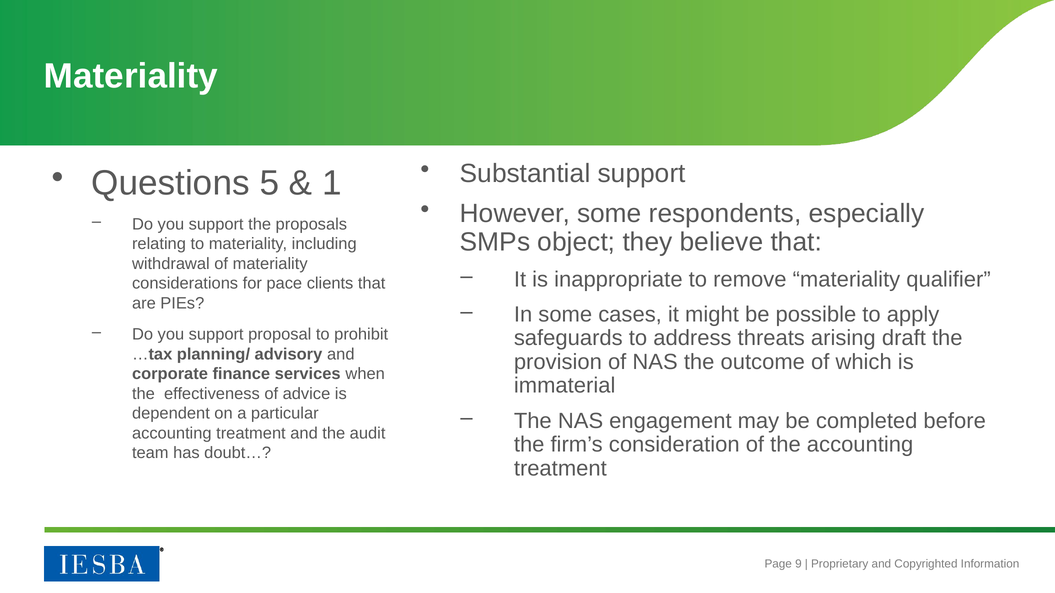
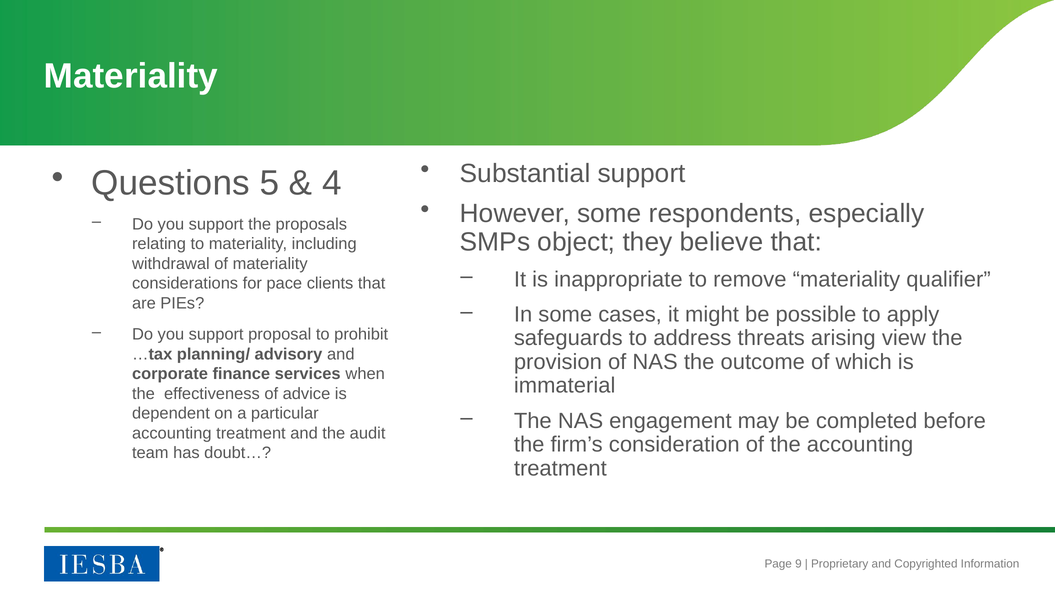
1: 1 -> 4 (332, 183)
draft: draft -> view (904, 338)
